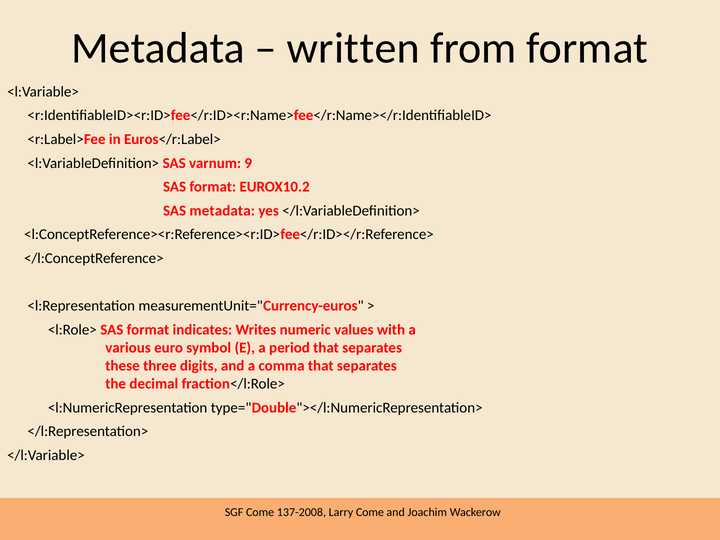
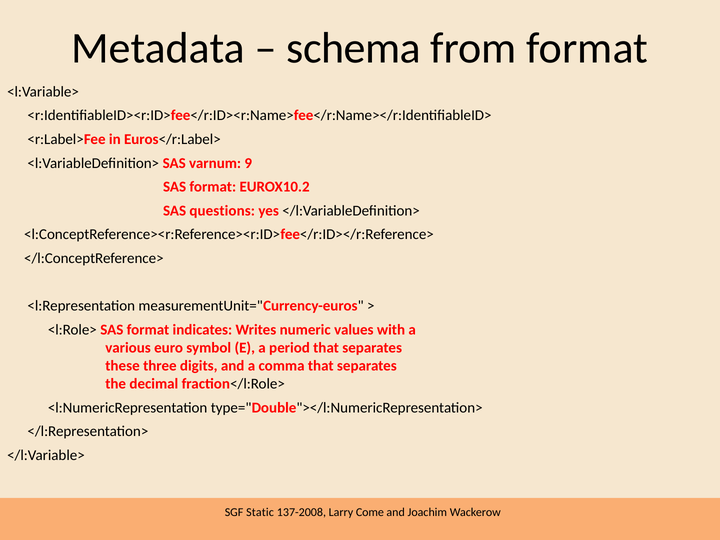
written: written -> schema (354, 48)
SAS metadata: metadata -> questions (222, 211)
SGF Come: Come -> Static (260, 512)
